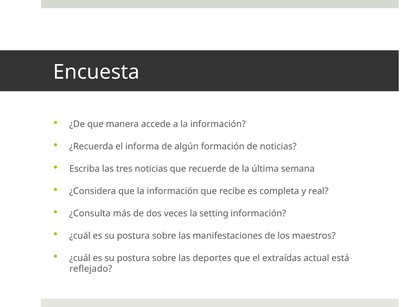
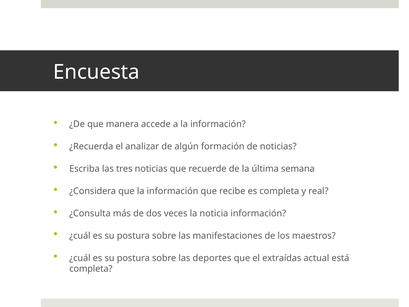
informa: informa -> analizar (142, 146)
setting: setting -> noticia (214, 213)
reflejado: reflejado -> completa (91, 269)
